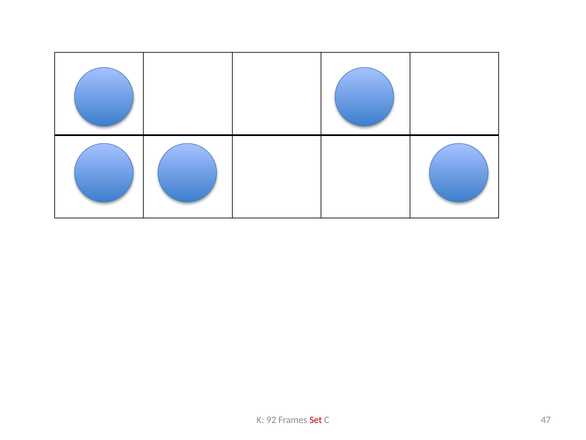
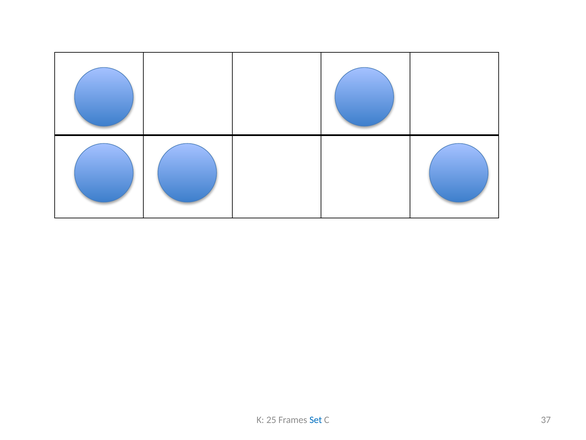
92: 92 -> 25 (271, 420)
Set colour: red -> blue (316, 420)
47: 47 -> 37 (546, 420)
